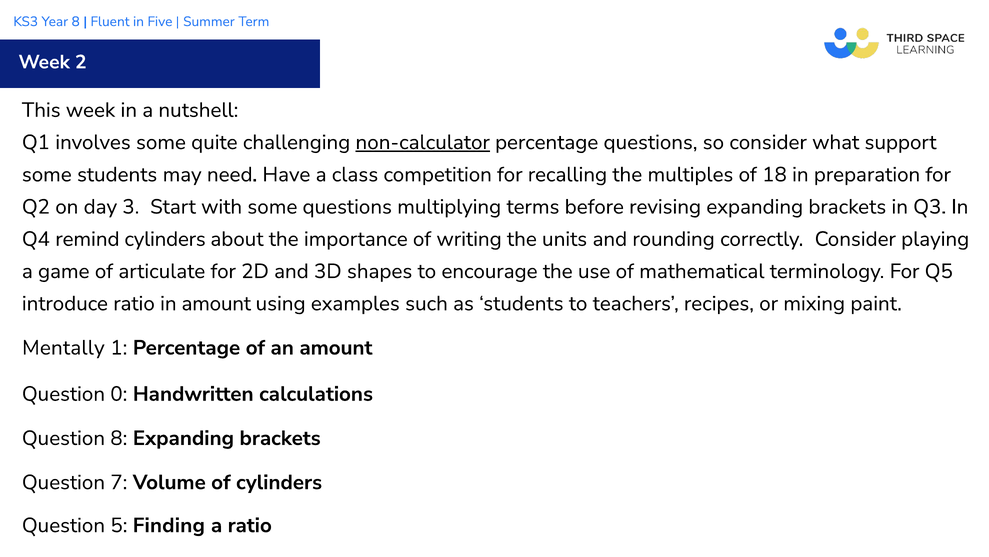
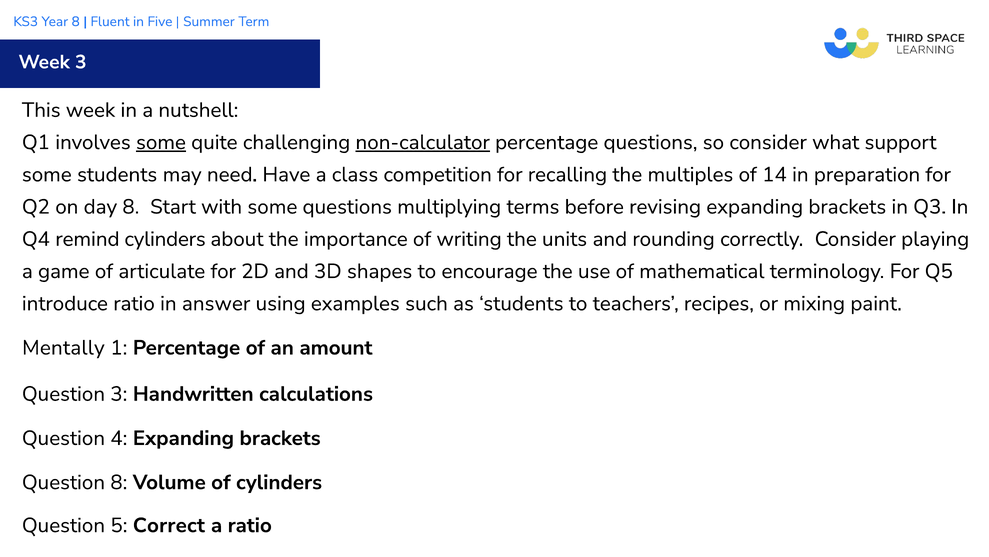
Week 2: 2 -> 3 (81, 62)
some underline: none -> present (161, 142)
18: 18 -> 14 (774, 174)
day 3: 3 -> 8 (131, 207)
in amount: amount -> answer (216, 303)
Question 0: 0 -> 3 (119, 393)
Question 8: 8 -> 4 (119, 438)
Question 7: 7 -> 8 (119, 482)
Finding: Finding -> Correct (169, 525)
